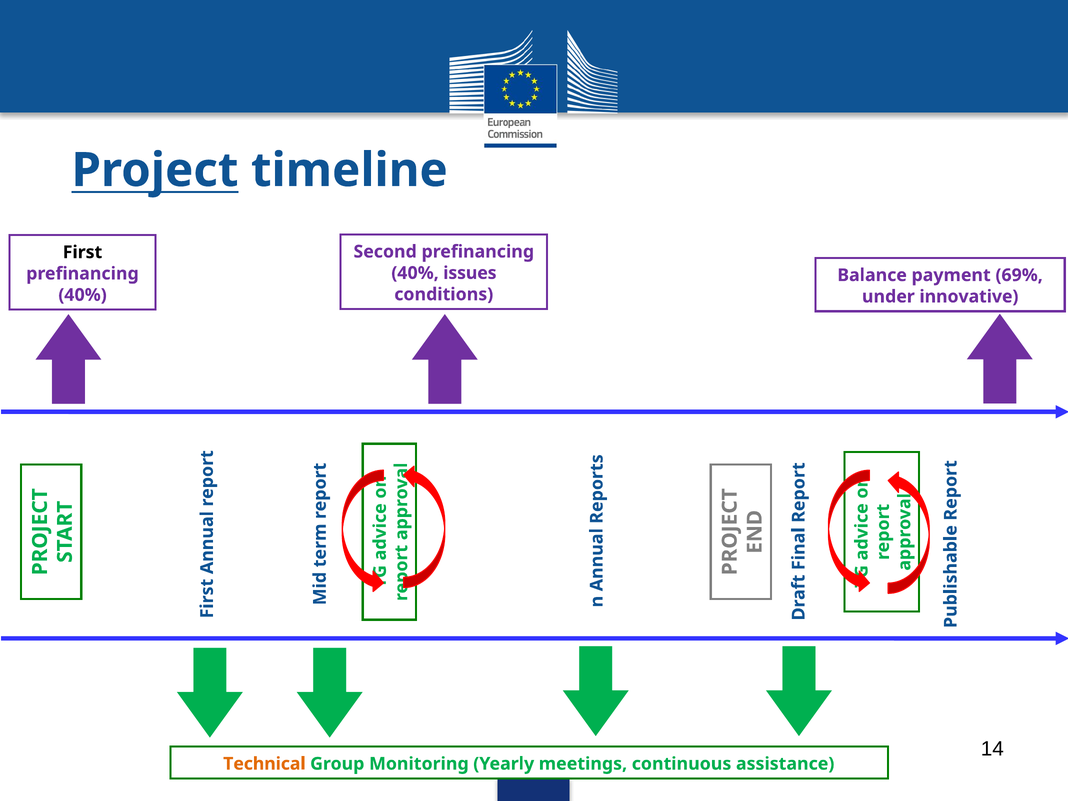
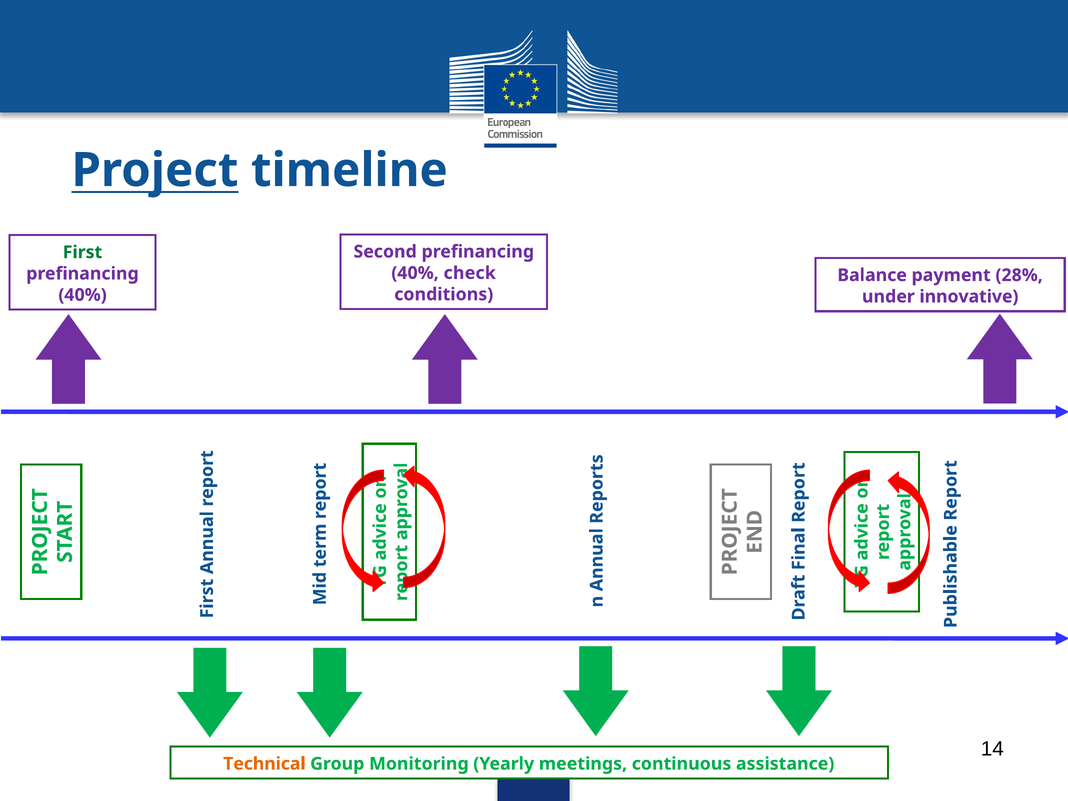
First colour: black -> green (82, 252)
issues: issues -> check (470, 273)
69%: 69% -> 28% (1019, 275)
